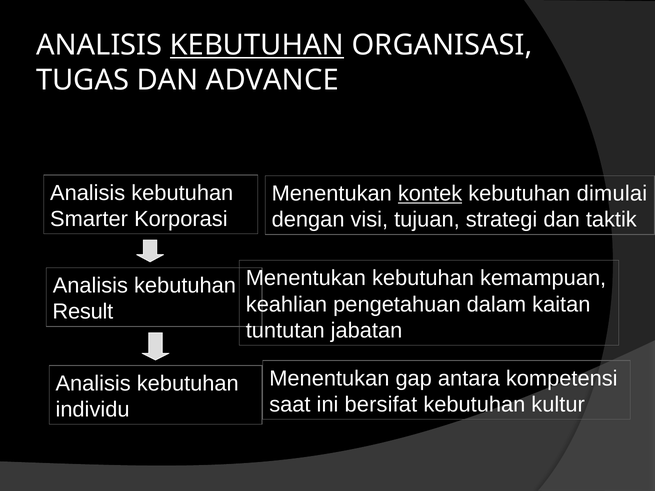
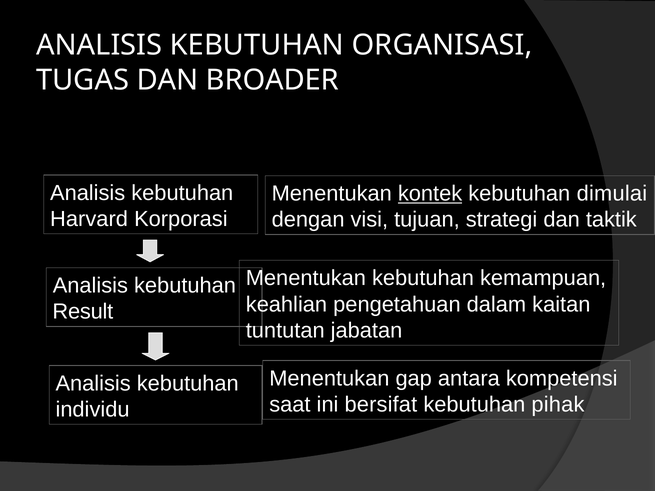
KEBUTUHAN underline: present -> none (257, 45)
ADVANCE: ADVANCE -> BROADER (272, 80)
Smarter: Smarter -> Harvard (89, 219)
kultur: kultur -> pihak (558, 405)
